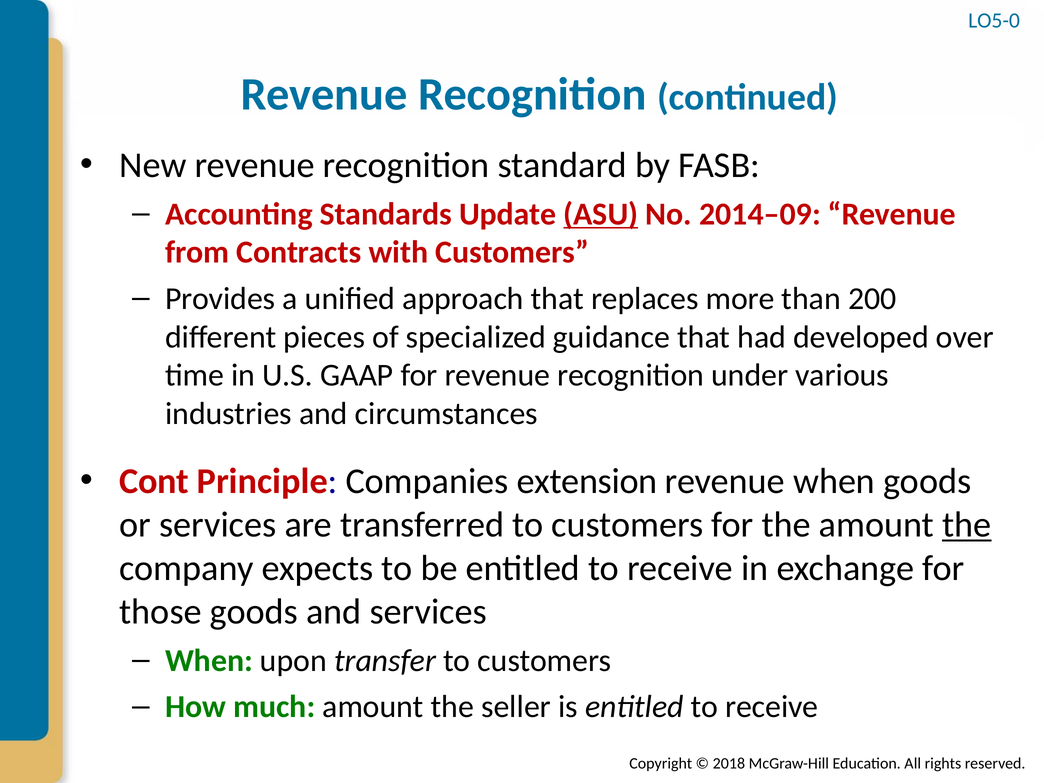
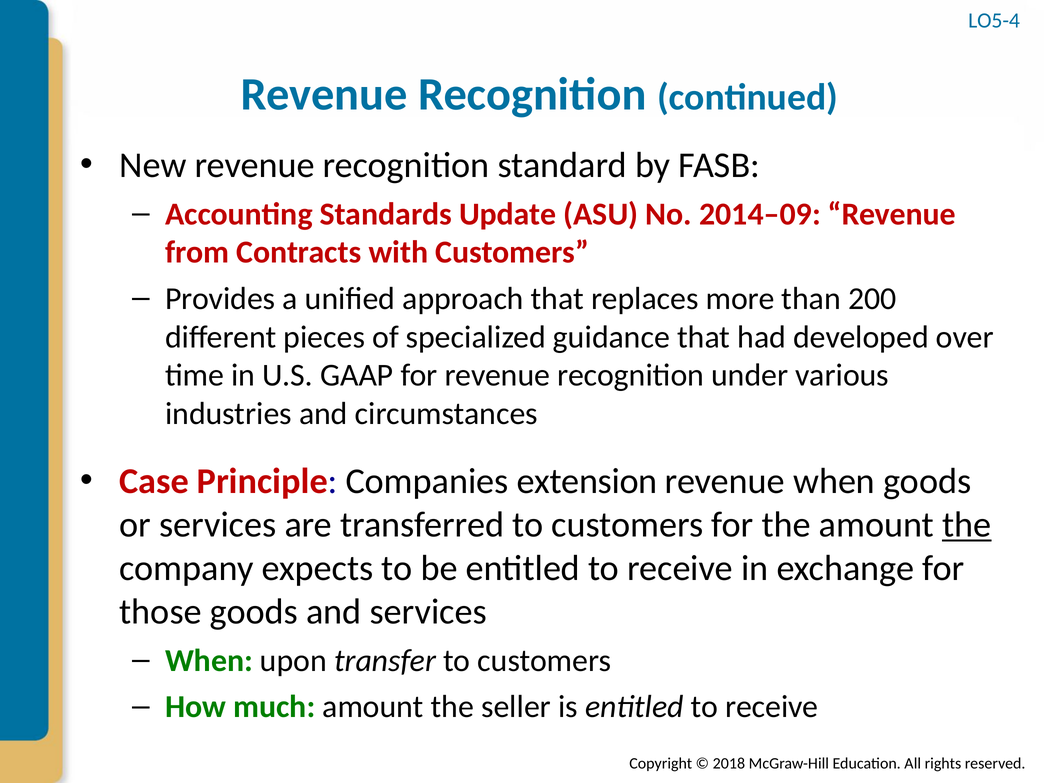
LO5-0: LO5-0 -> LO5-4 (994, 21)
ASU underline: present -> none (601, 214)
Cont: Cont -> Case (154, 481)
